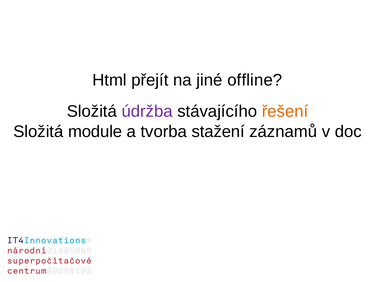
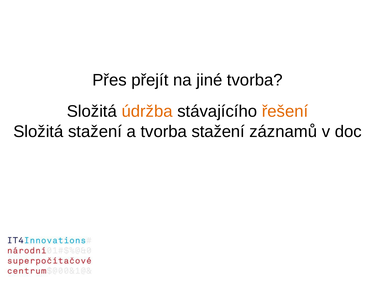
Html: Html -> Přes (110, 80)
jiné offline: offline -> tvorba (255, 80)
údržba colour: purple -> orange (147, 111)
Složitá module: module -> stažení (95, 132)
